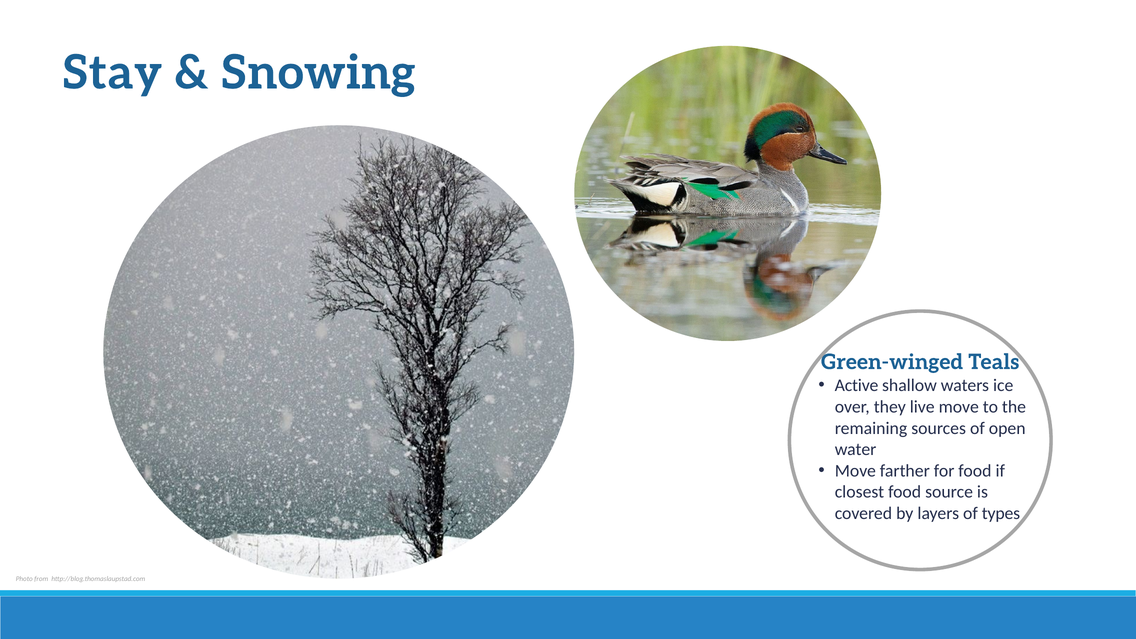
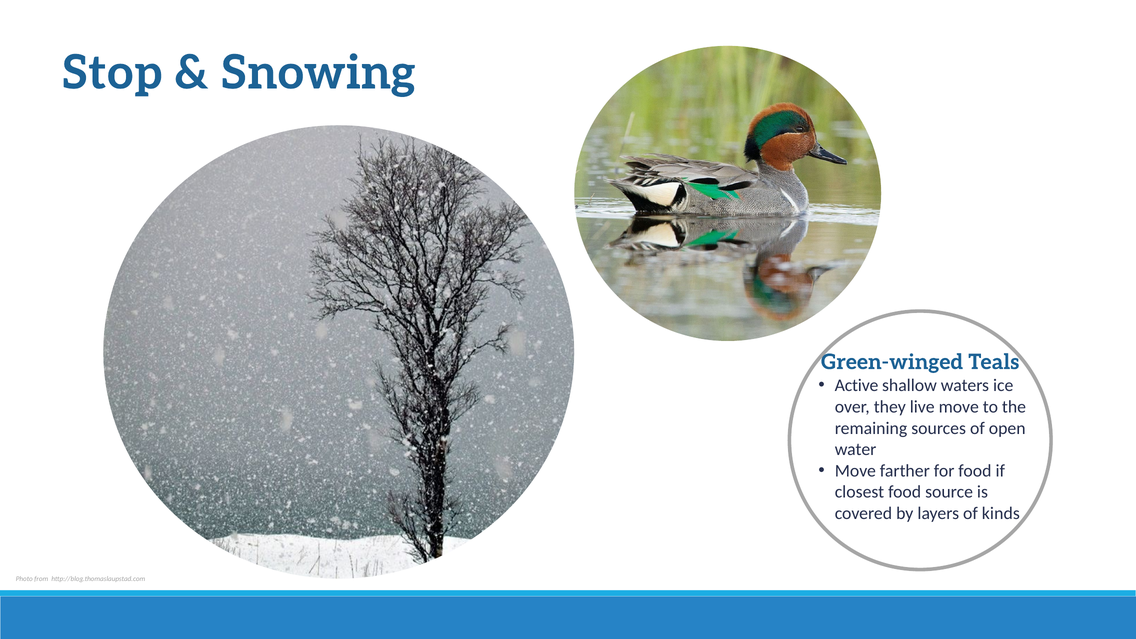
Stay: Stay -> Stop (112, 73)
types: types -> kinds (1001, 513)
